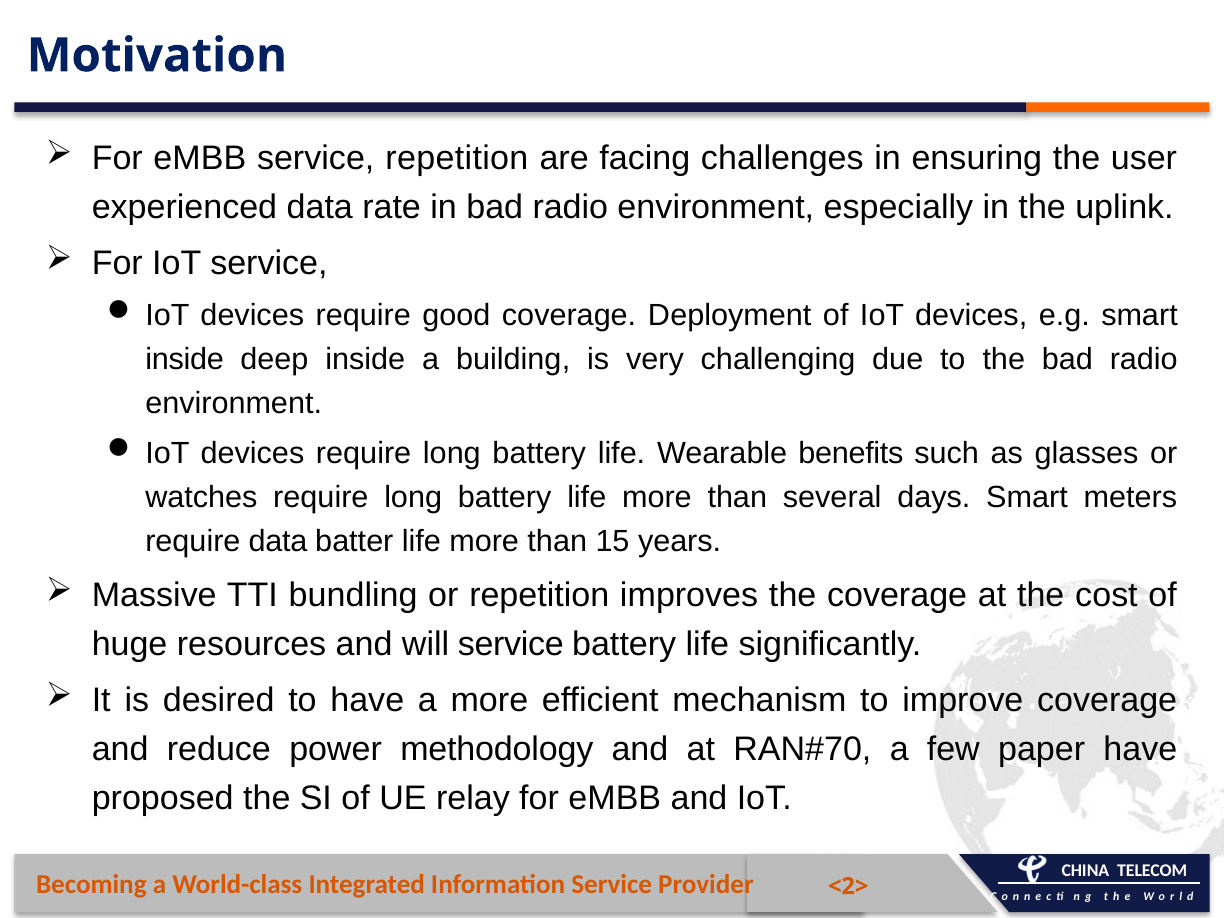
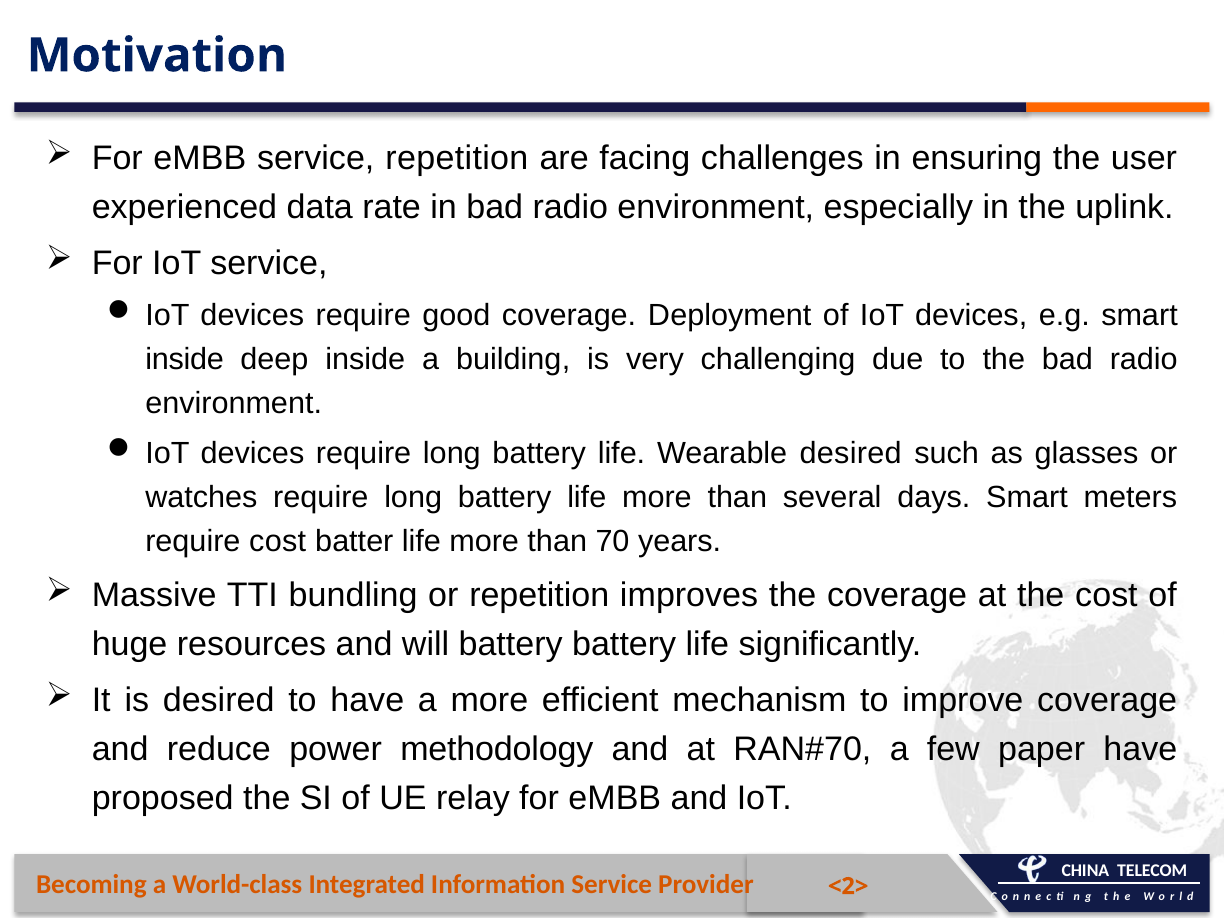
Wearable benefits: benefits -> desired (851, 454)
require data: data -> cost (278, 542)
15: 15 -> 70 (613, 542)
will service: service -> battery (511, 645)
